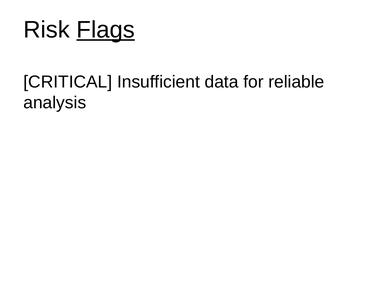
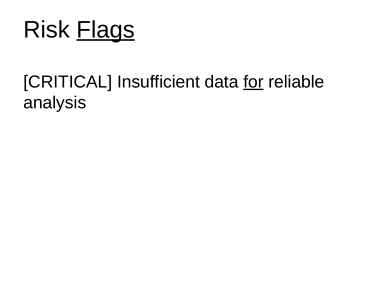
for underline: none -> present (253, 82)
